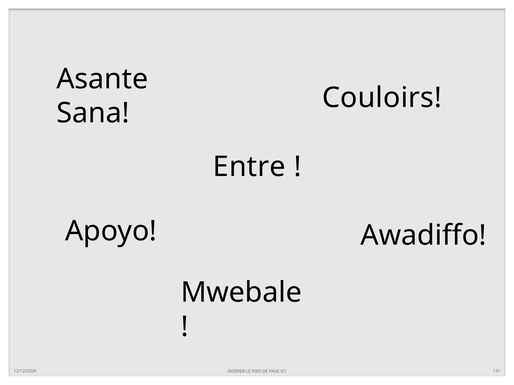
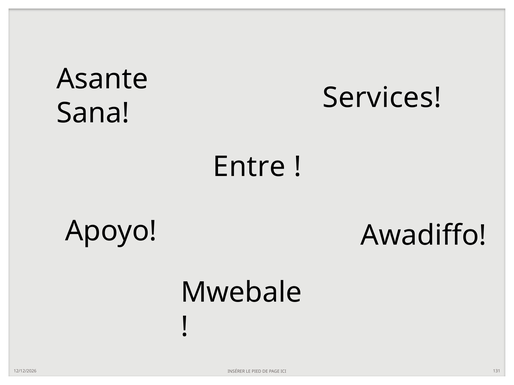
Couloirs: Couloirs -> Services (382, 98)
